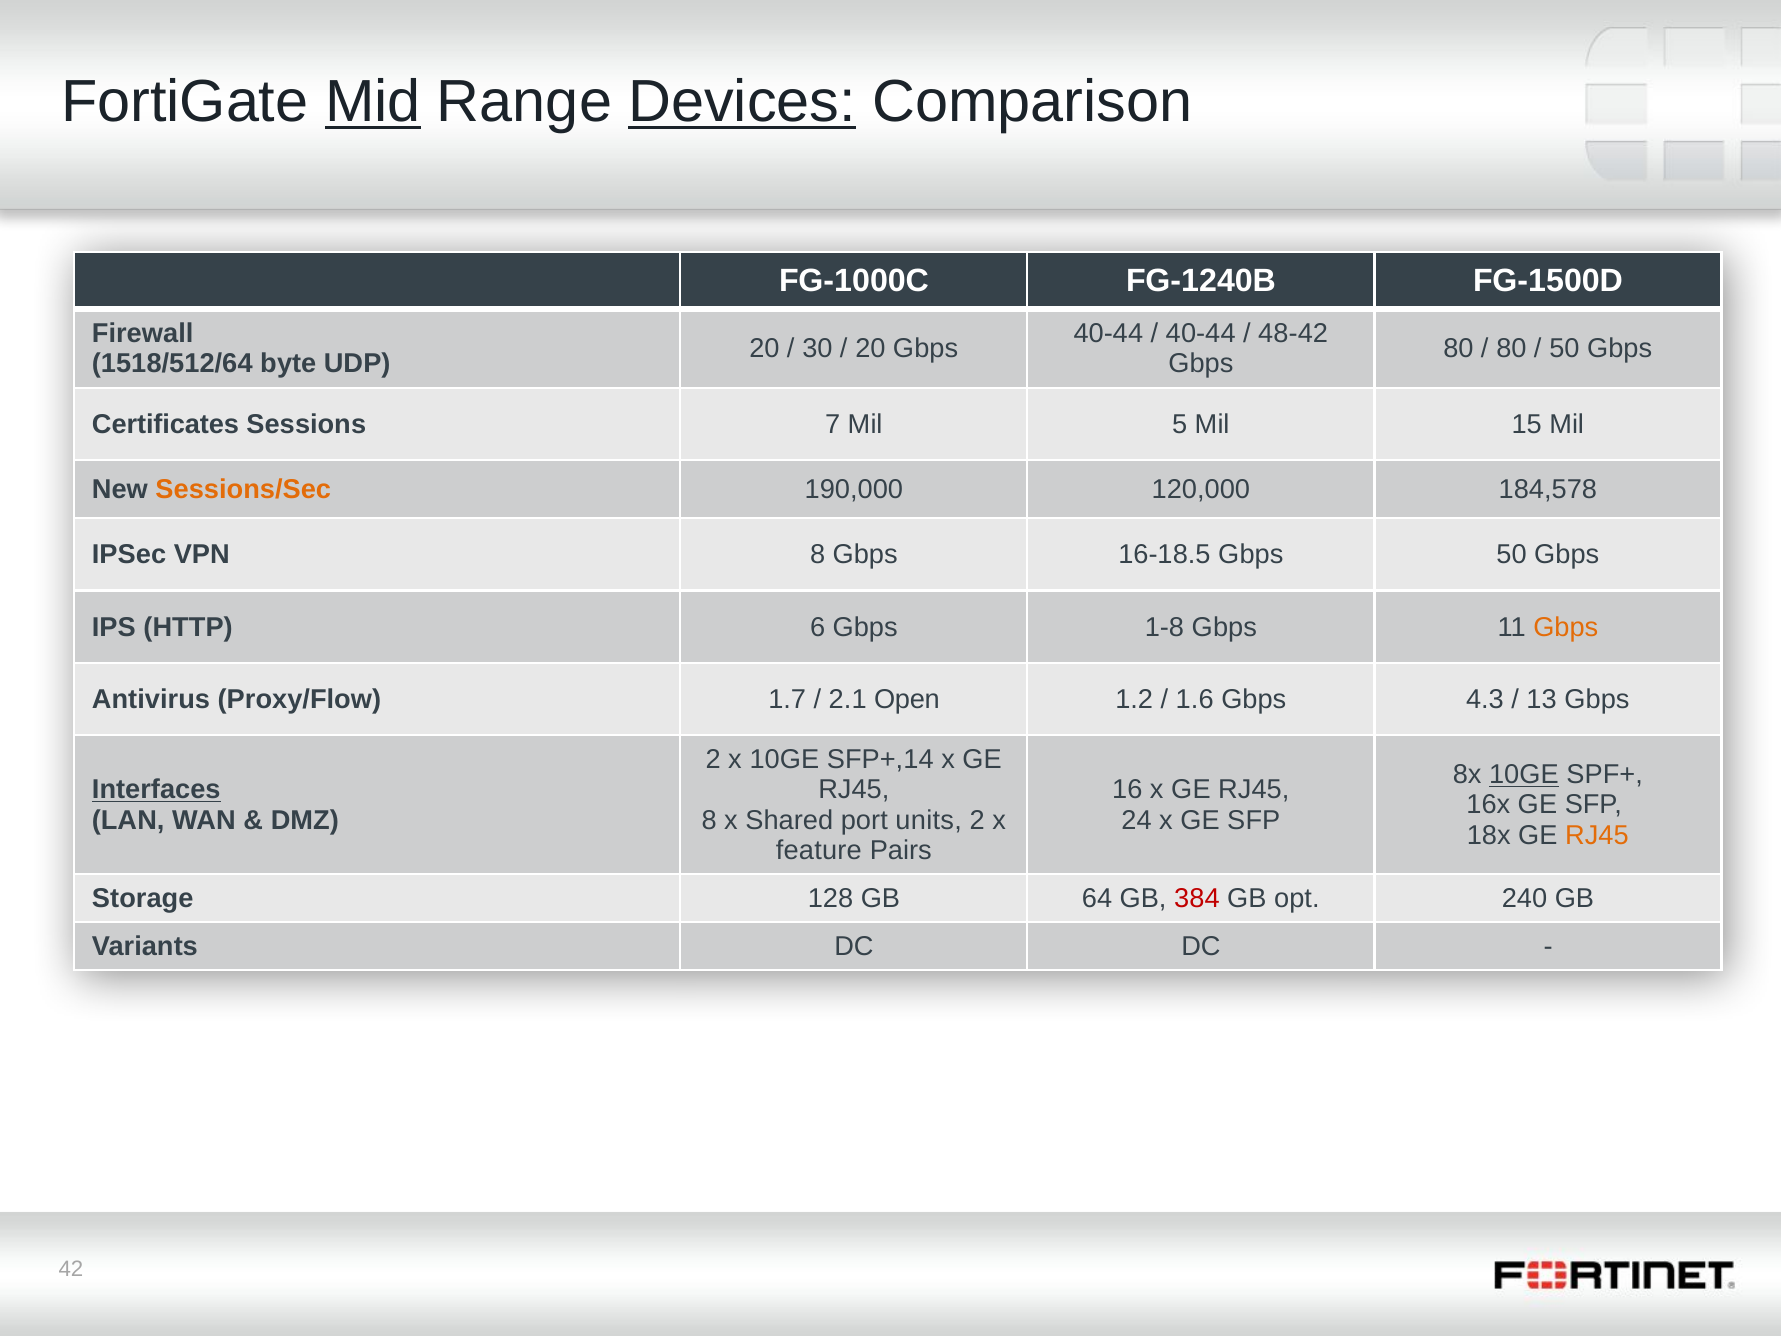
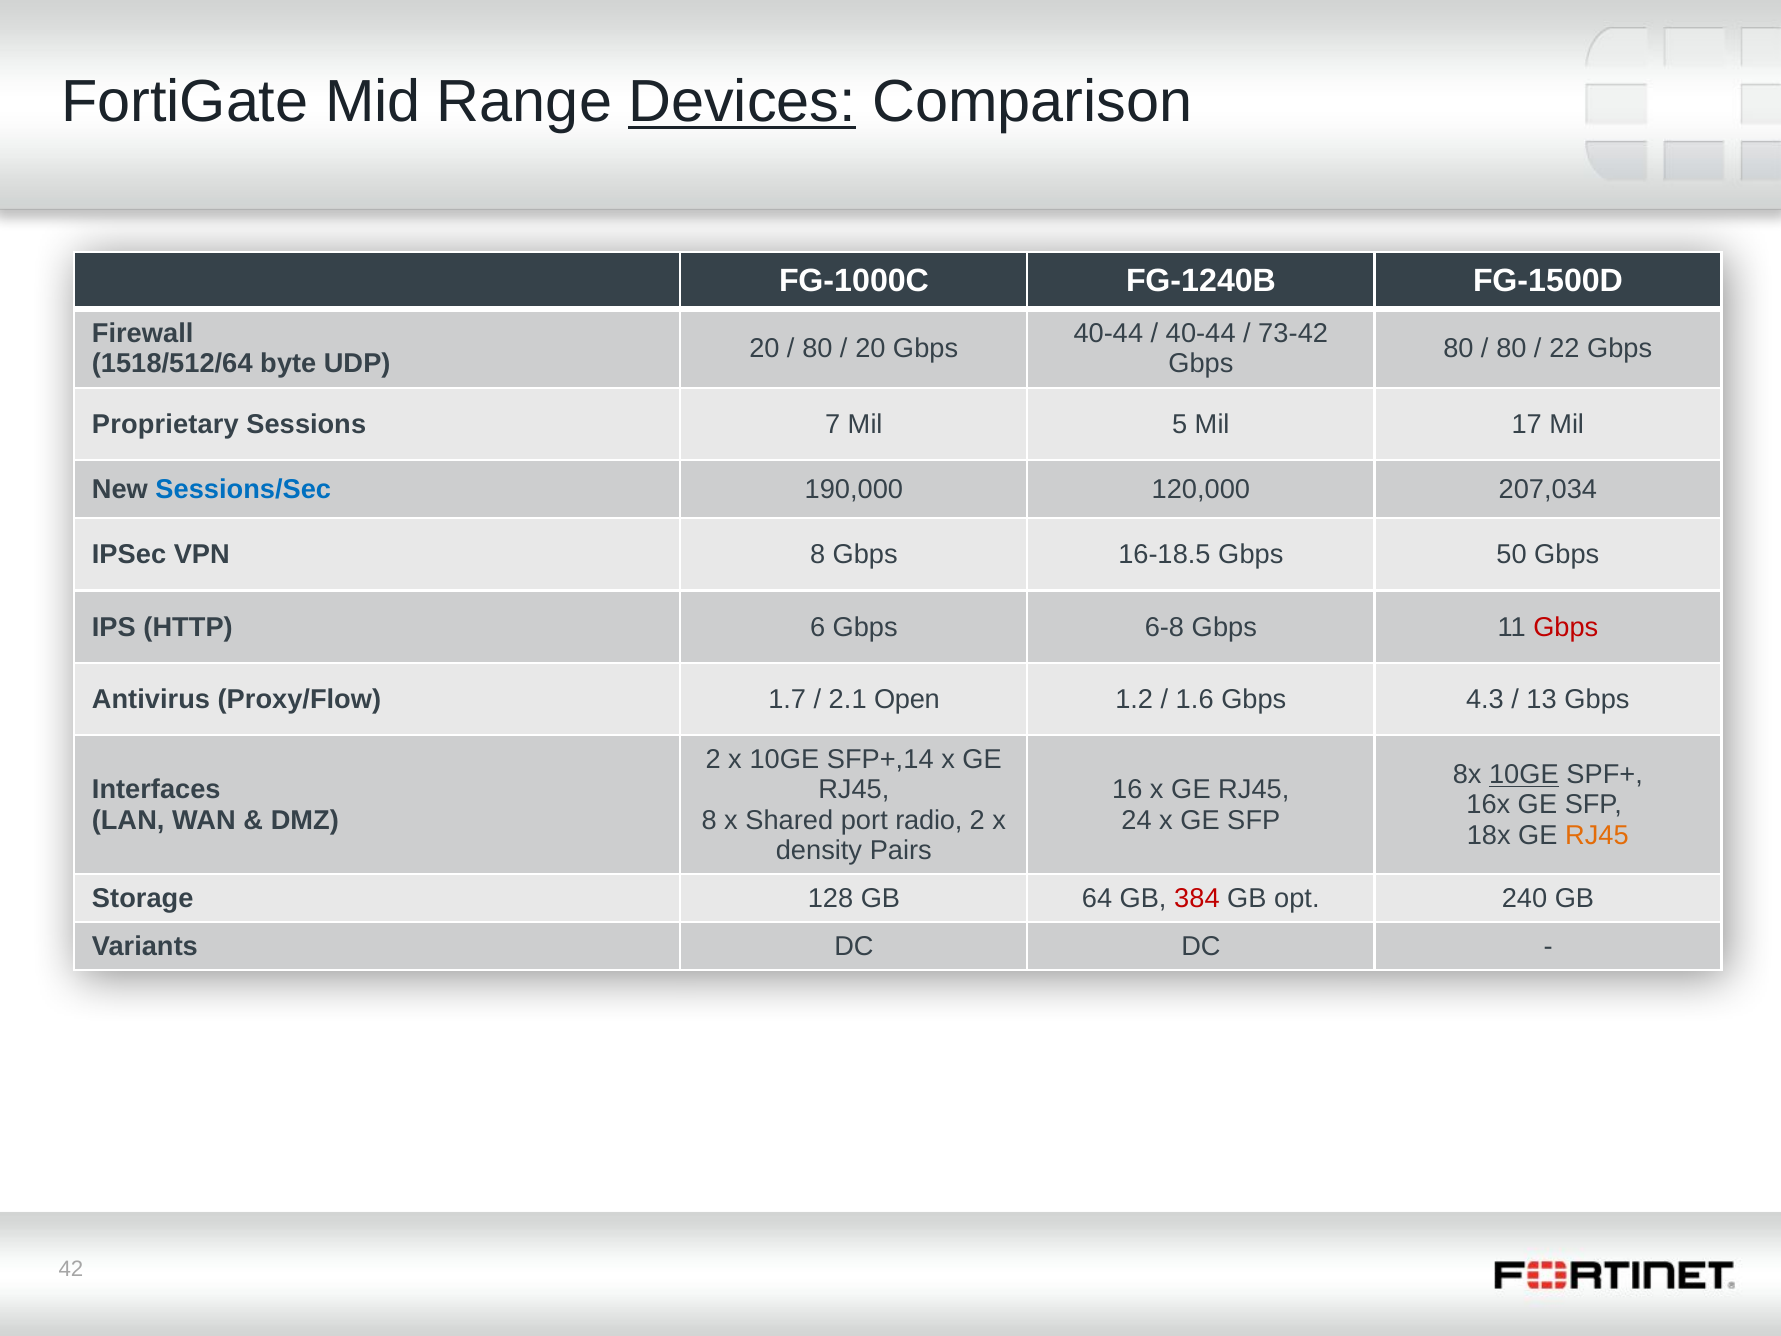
Mid underline: present -> none (373, 102)
48-42: 48-42 -> 73-42 (1293, 334)
30: 30 -> 80 (817, 349)
50: 50 -> 22 (1564, 349)
Certificates: Certificates -> Proprietary (165, 424)
15: 15 -> 17 (1527, 424)
Sessions/Sec colour: orange -> blue (243, 489)
184,578: 184,578 -> 207,034 (1548, 489)
1-8: 1-8 -> 6-8 (1164, 627)
Gbps colour: orange -> red (1566, 627)
Interfaces underline: present -> none (156, 790)
units: units -> radio (929, 820)
feature: feature -> density (819, 850)
